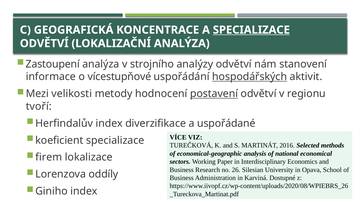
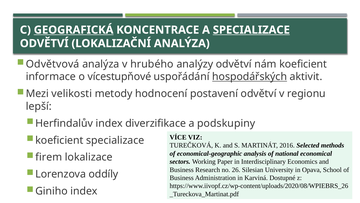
GEOGRAFICKÁ underline: none -> present (74, 30)
Zastoupení: Zastoupení -> Odvětvová (53, 64)
strojního: strojního -> hrubého (152, 64)
nám stanovení: stanovení -> koeficient (303, 64)
postavení underline: present -> none (214, 93)
tvoří: tvoří -> lepší (39, 106)
uspořádané: uspořádané -> podskupiny (226, 123)
